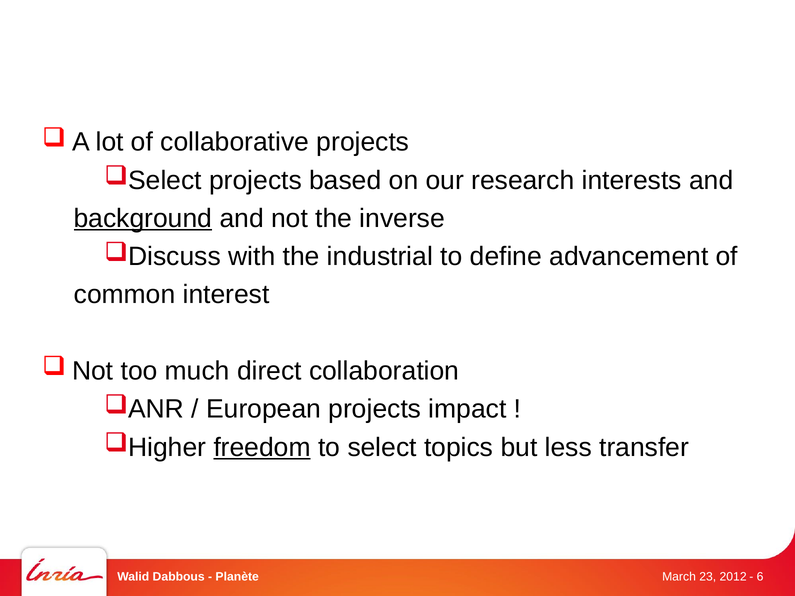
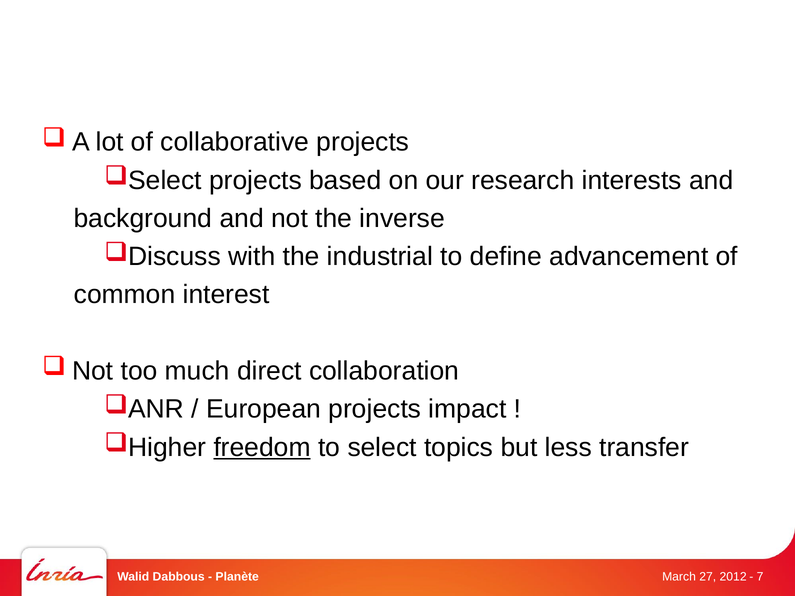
background underline: present -> none (143, 219)
6: 6 -> 7 (760, 577)
23: 23 -> 27 (708, 577)
